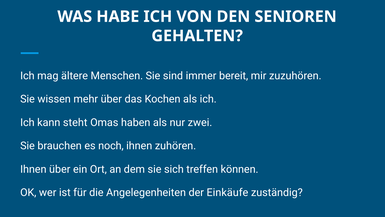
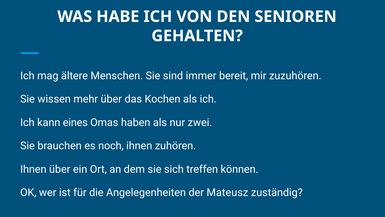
steht: steht -> eines (75, 122)
Einkäufe: Einkäufe -> Mateusz (227, 192)
